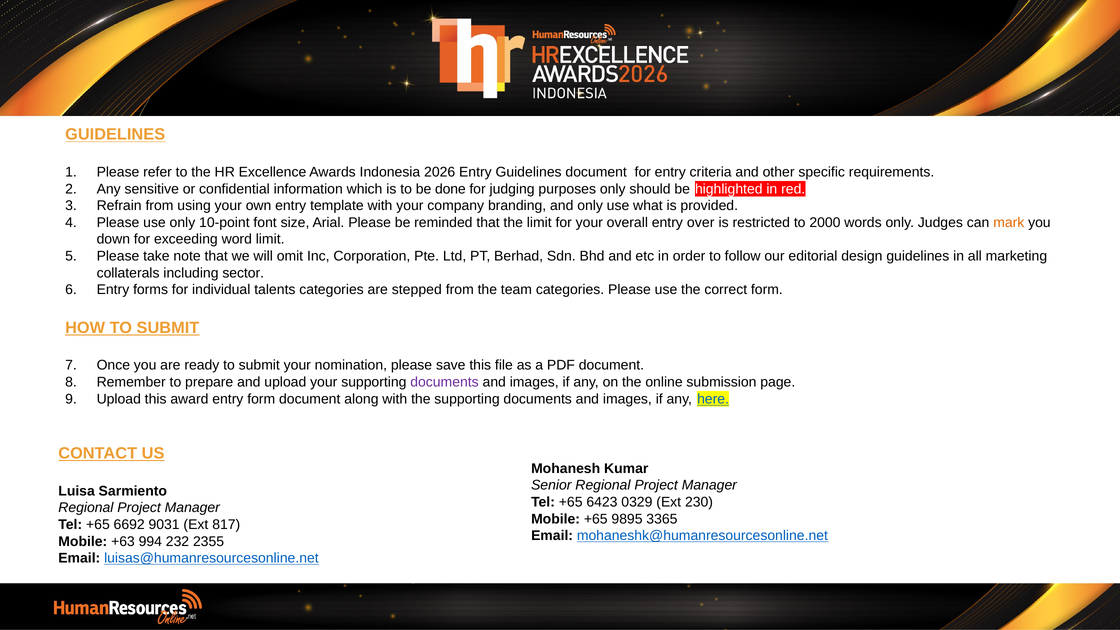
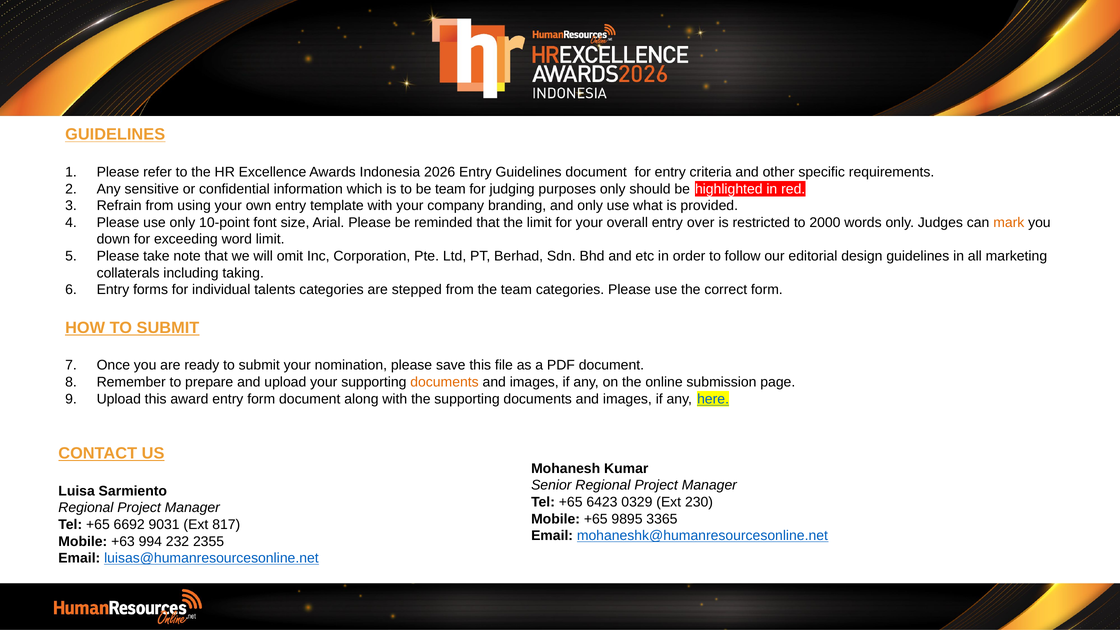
be done: done -> team (450, 189)
sector: sector -> taking (243, 273)
documents colour: purple -> orange (444, 382)
